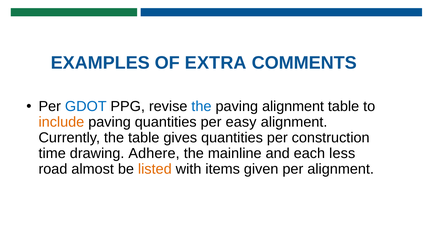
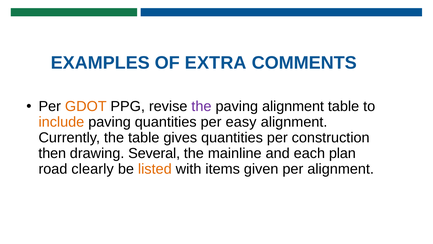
GDOT colour: blue -> orange (86, 106)
the colour: blue -> purple (201, 106)
time: time -> then (52, 153)
Adhere: Adhere -> Several (154, 153)
less: less -> plan (342, 153)
almost: almost -> clearly (93, 169)
